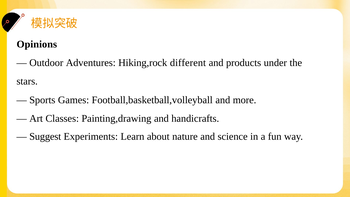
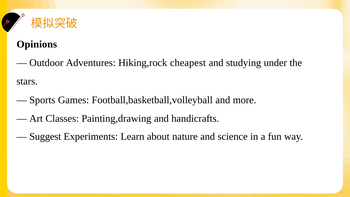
different: different -> cheapest (188, 63)
products: products -> studying (244, 63)
